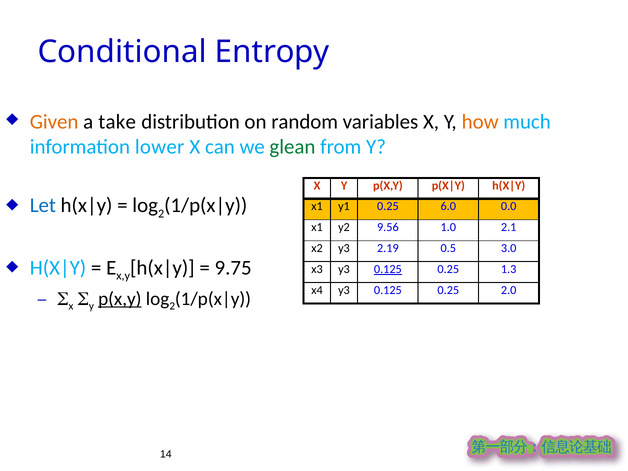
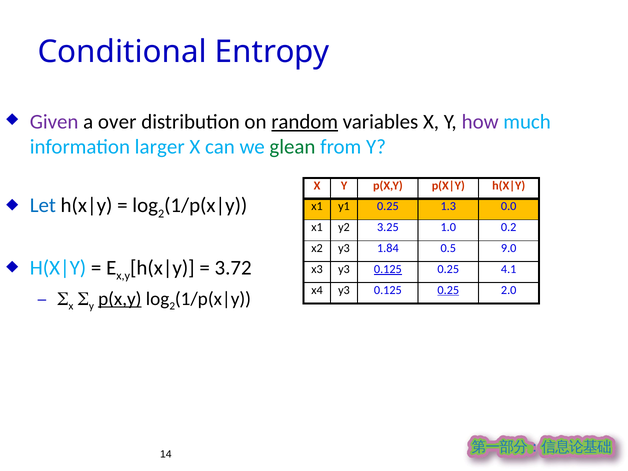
Given colour: orange -> purple (54, 122)
take: take -> over (117, 122)
random underline: none -> present (305, 122)
how colour: orange -> purple (480, 122)
lower: lower -> larger (160, 147)
6.0: 6.0 -> 1.3 (448, 206)
9.56: 9.56 -> 3.25 (388, 227)
2.1: 2.1 -> 0.2 (509, 227)
2.19: 2.19 -> 1.84 (388, 248)
3.0: 3.0 -> 9.0 (509, 248)
9.75: 9.75 -> 3.72 (233, 268)
1.3: 1.3 -> 4.1 (509, 269)
0.25 underline: none -> present (448, 290)
